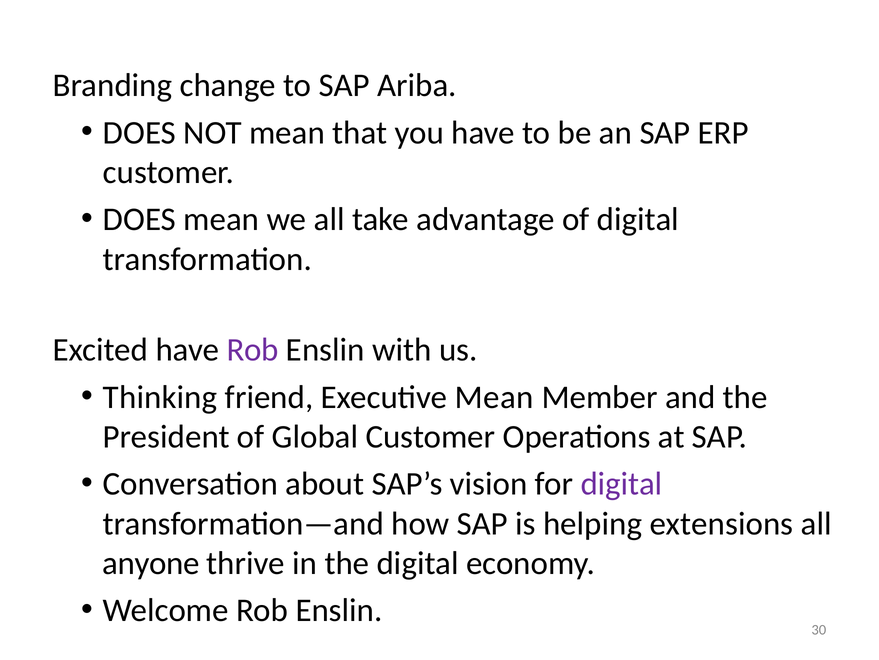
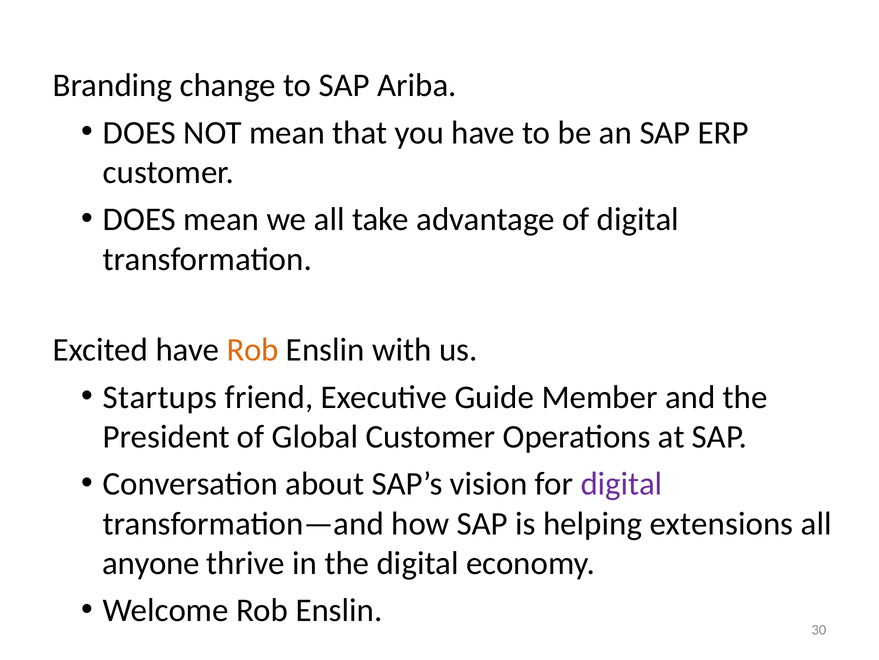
Rob colour: purple -> orange (253, 350)
Thinking: Thinking -> Startups (160, 397)
Executive Mean: Mean -> Guide (494, 397)
